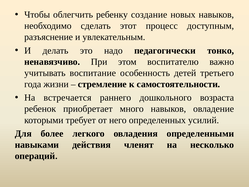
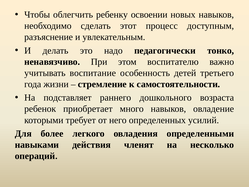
создание: создание -> освоении (149, 15)
встречается: встречается -> подставляет (68, 98)
